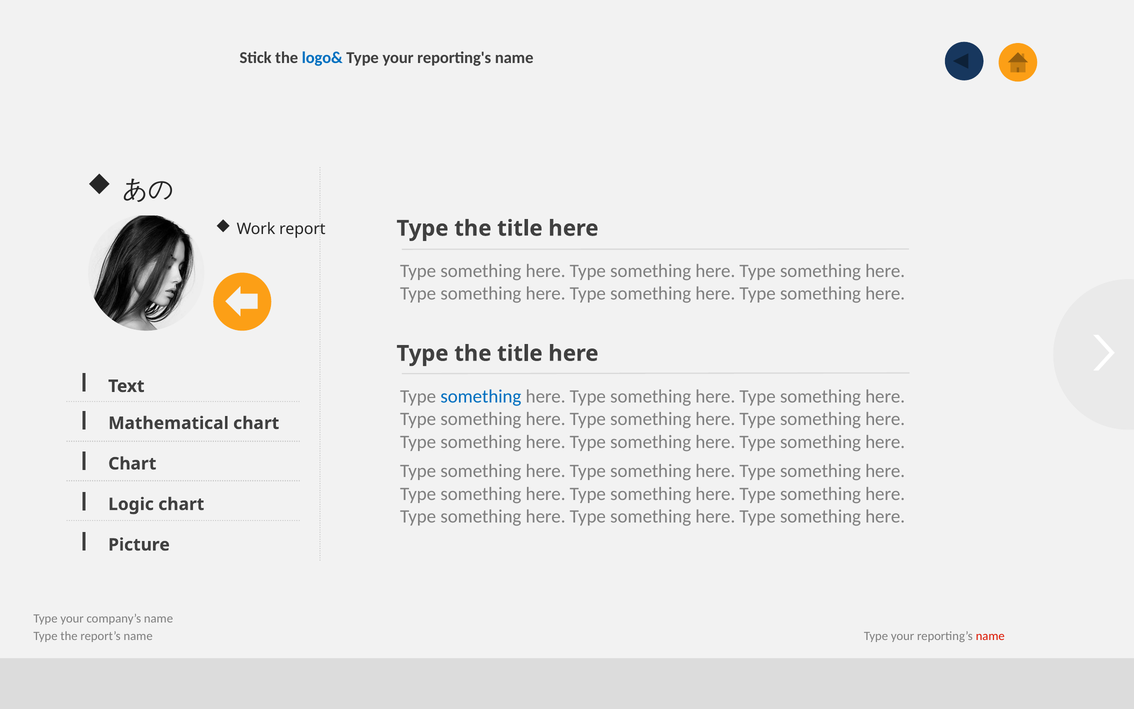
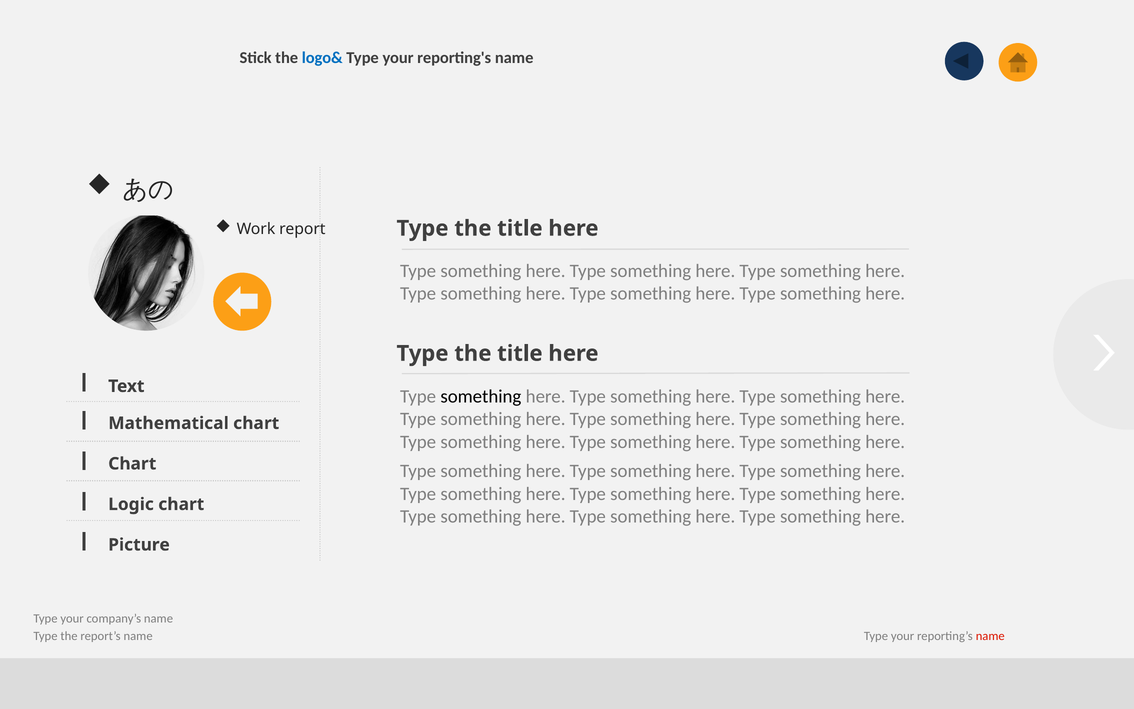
something colour: blue -> black (481, 396)
